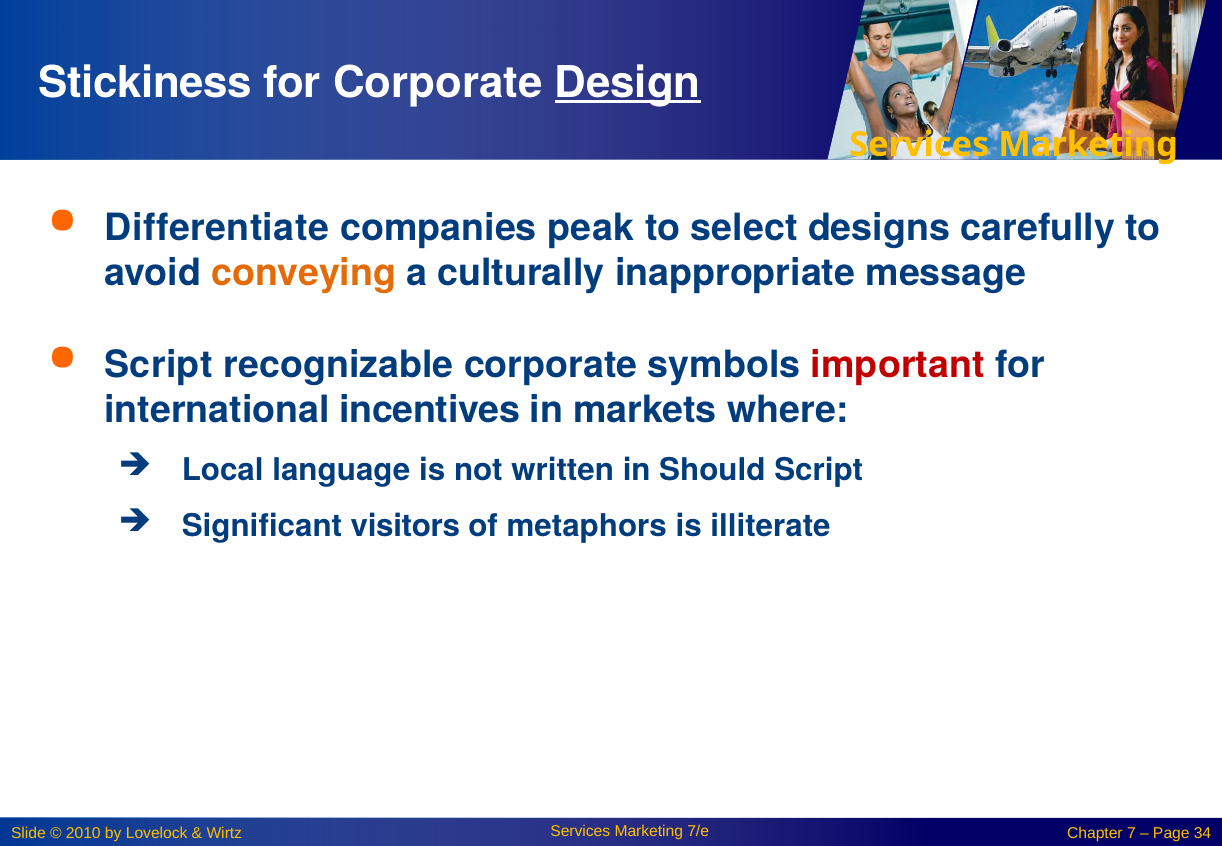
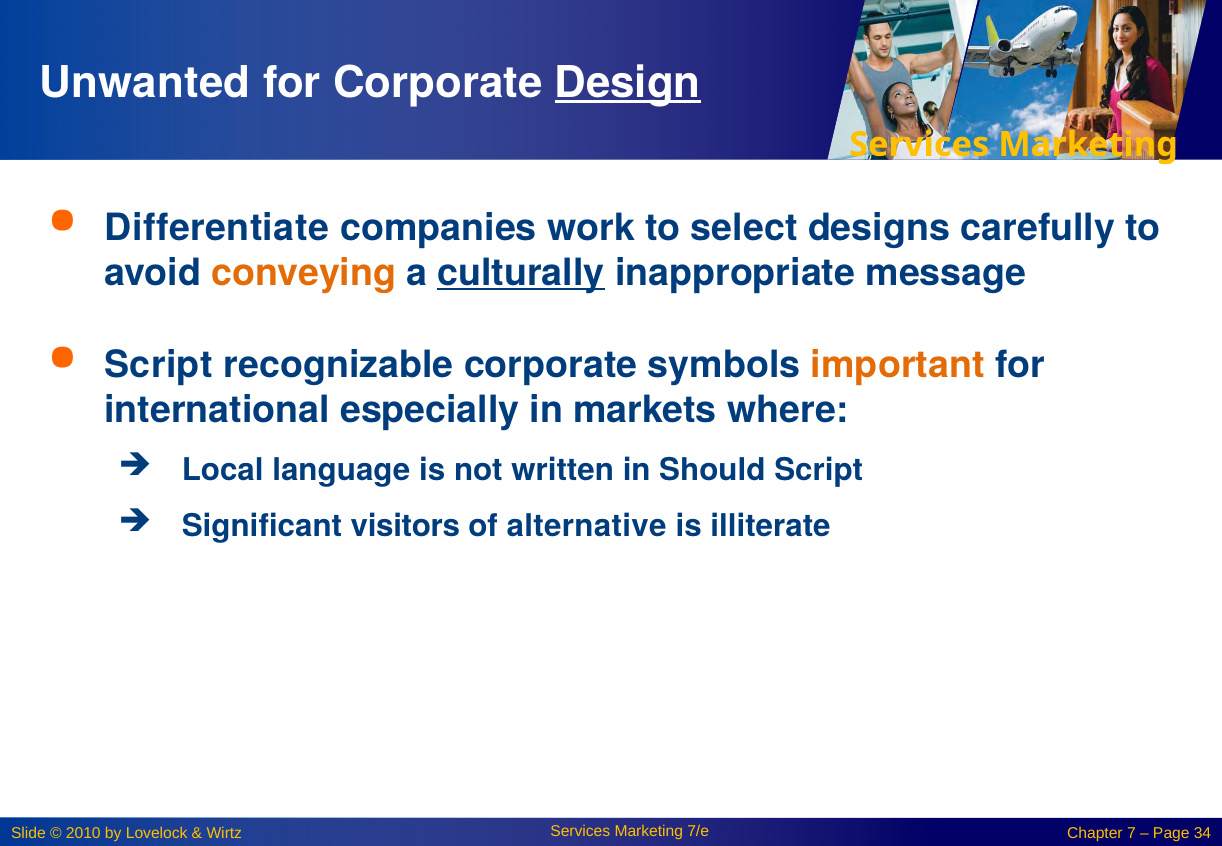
Stickiness: Stickiness -> Unwanted (145, 83)
peak: peak -> work (591, 228)
culturally underline: none -> present (521, 273)
important colour: red -> orange (898, 365)
incentives: incentives -> especially (430, 410)
metaphors: metaphors -> alternative (587, 526)
